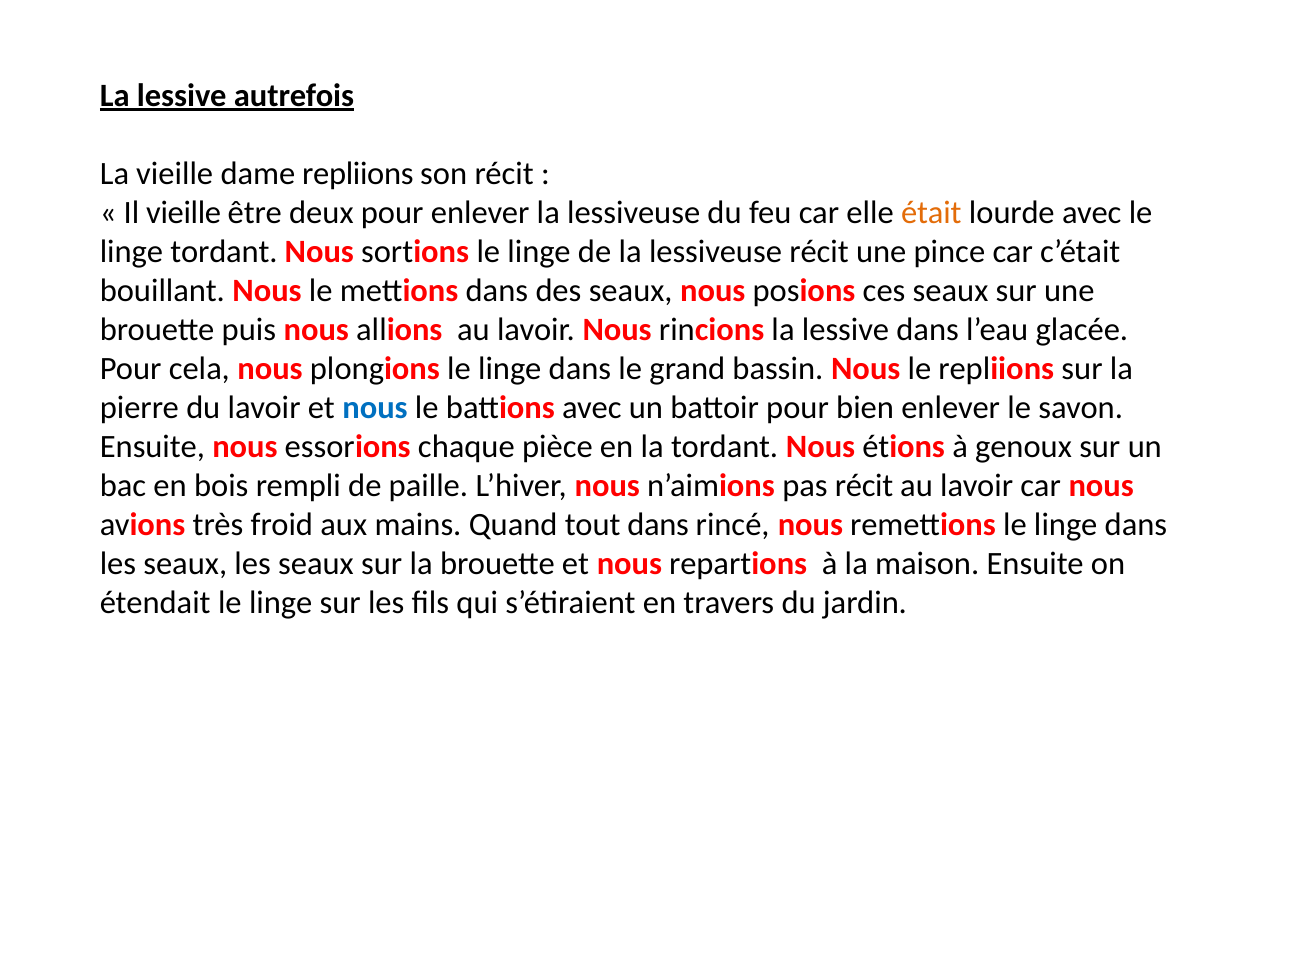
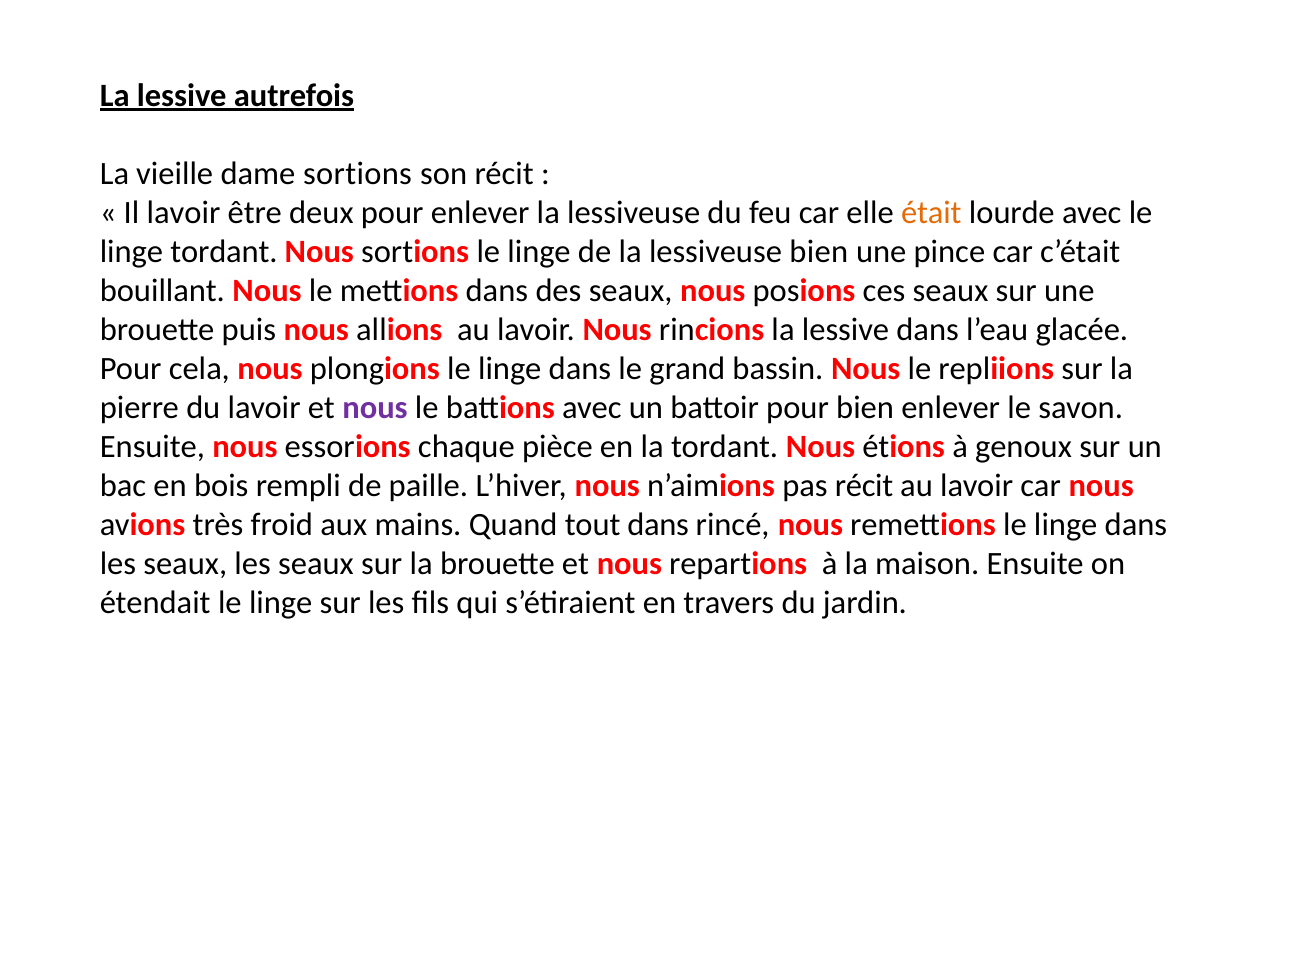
dame repliions: repliions -> sortions (358, 174)
Il vieille: vieille -> lavoir (183, 213)
lessiveuse récit: récit -> bien (819, 252)
nous colour: blue -> purple (375, 408)
